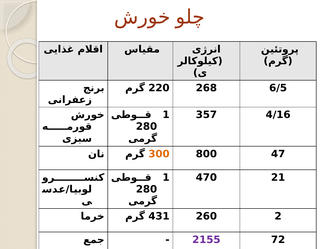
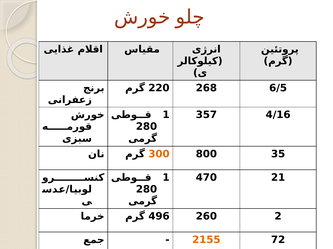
47: 47 -> 35 (278, 154)
431: 431 -> 496 (159, 217)
2155 colour: purple -> orange (206, 240)
